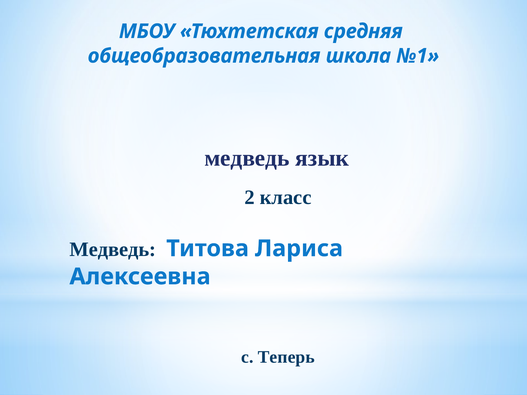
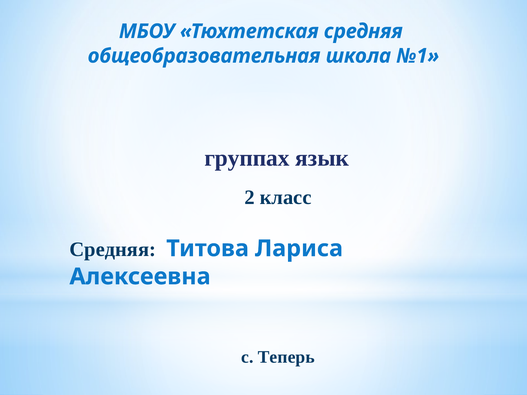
медведь: медведь -> группах (247, 158)
Медведь: Медведь -> Средняя (113, 250)
